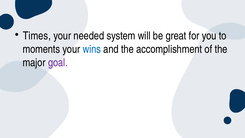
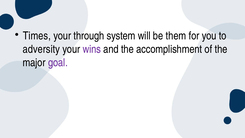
needed: needed -> through (89, 36)
great: great -> them (176, 36)
moments: moments -> adversity (41, 49)
wins colour: blue -> purple (92, 49)
